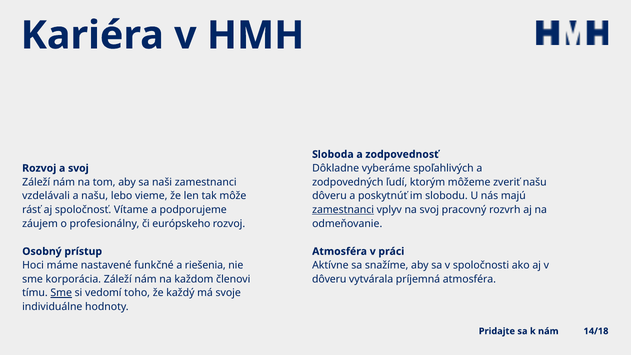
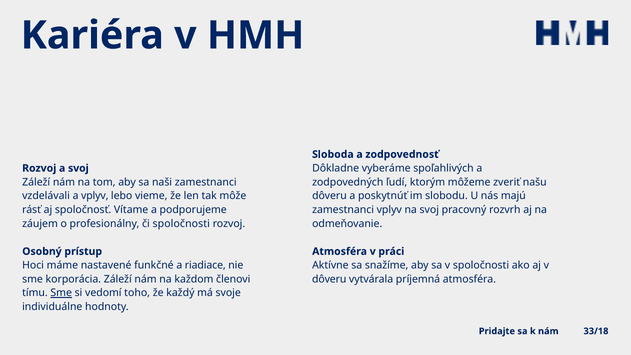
a našu: našu -> vplyv (95, 196)
zamestnanci underline: present -> none (343, 210)
či európskeho: európskeho -> spoločnosti (181, 224)
riešenia: riešenia -> riadiace (205, 265)
14/18: 14/18 -> 33/18 (596, 331)
